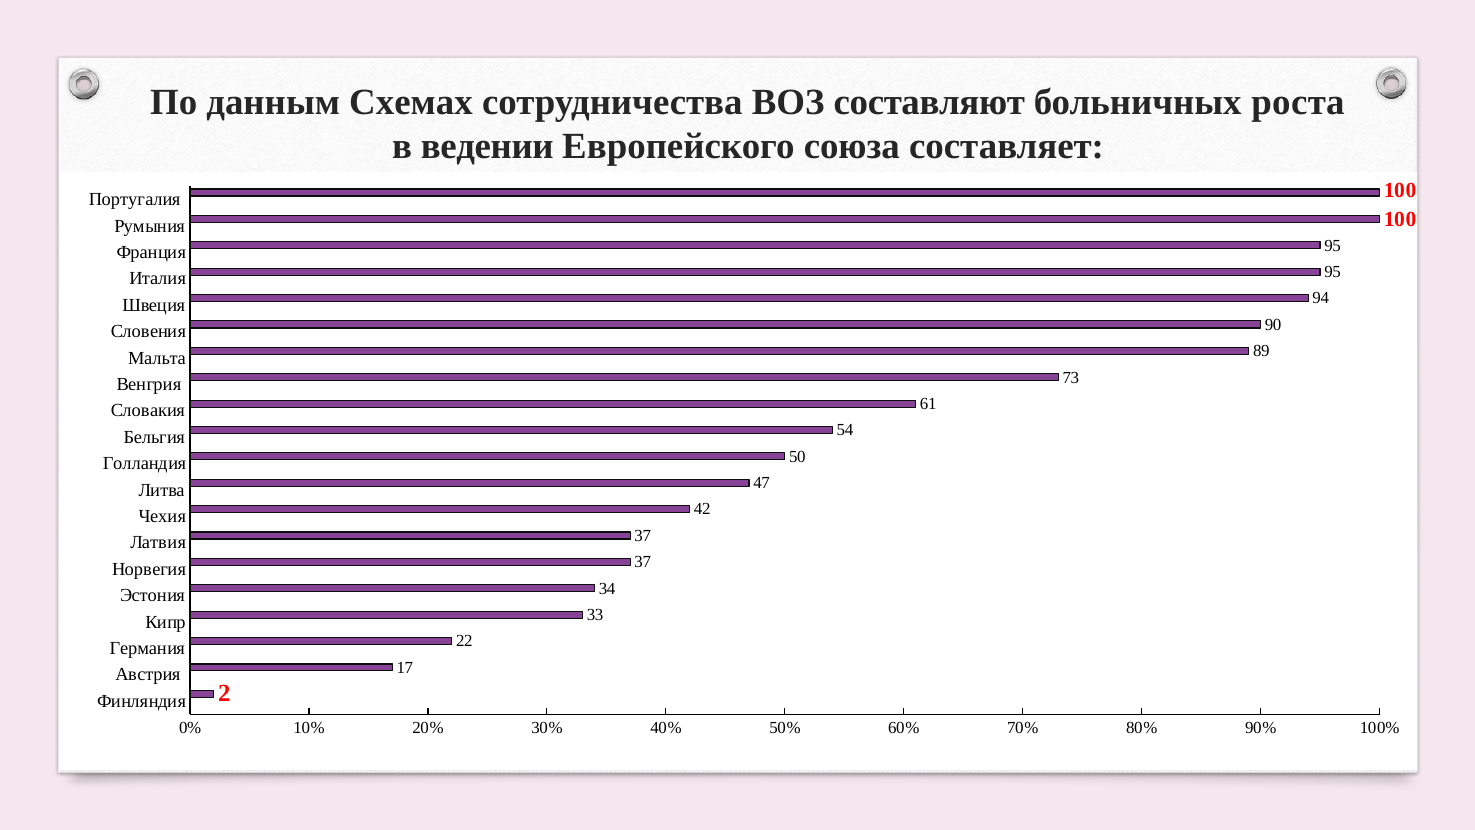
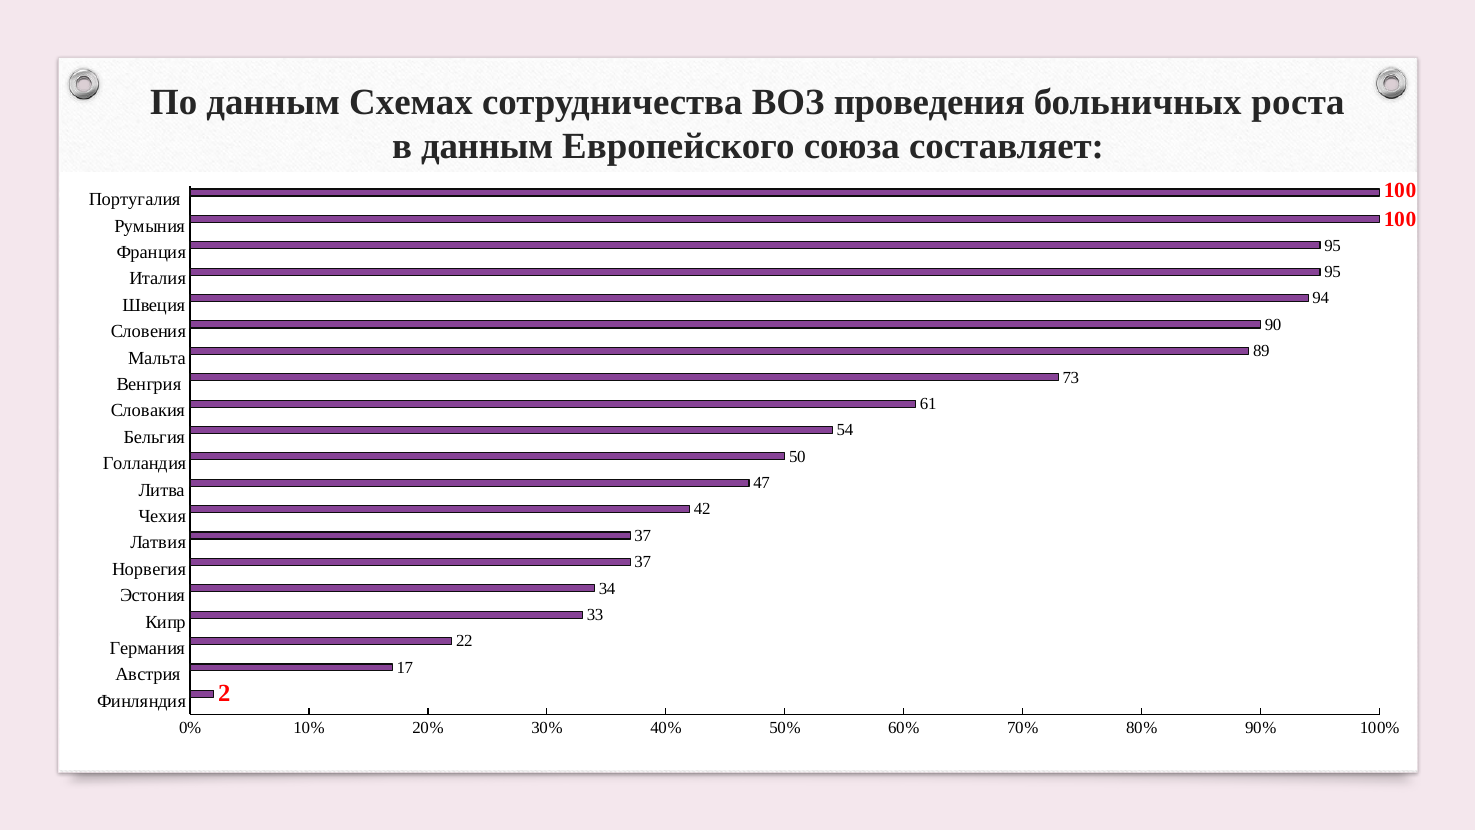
составляют: составляют -> проведения (929, 102)
в ведении: ведении -> данным (487, 146)
